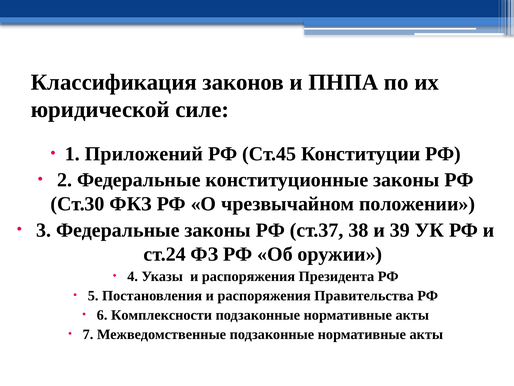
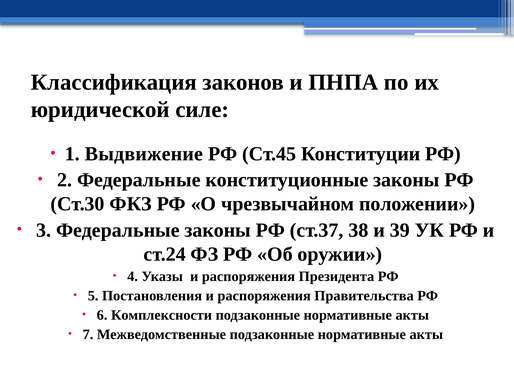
Приложений: Приложений -> Выдвижение (144, 154)
